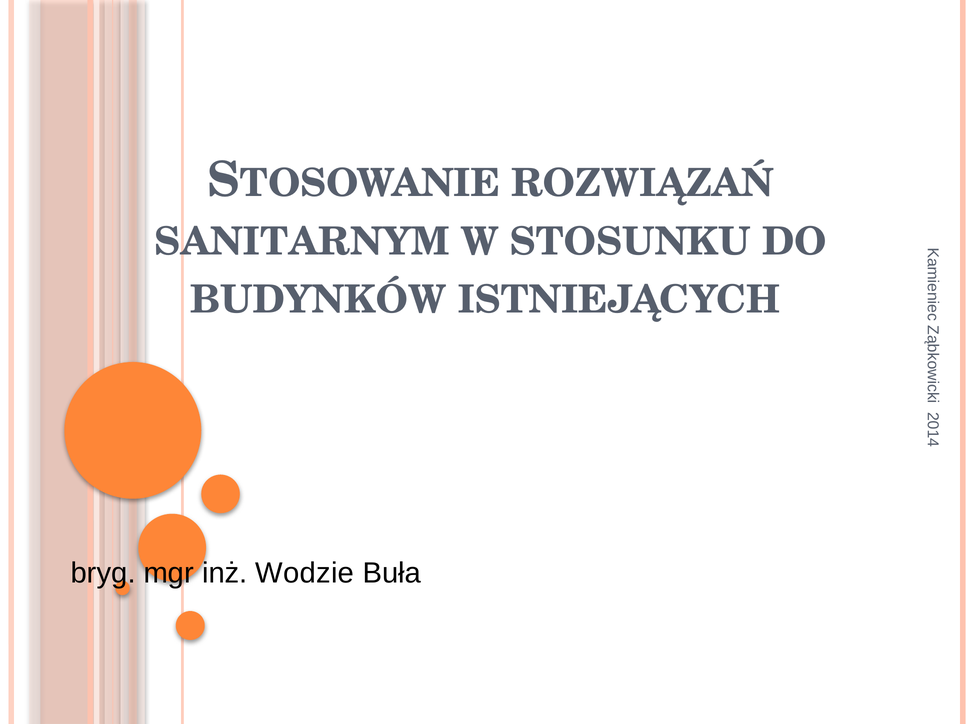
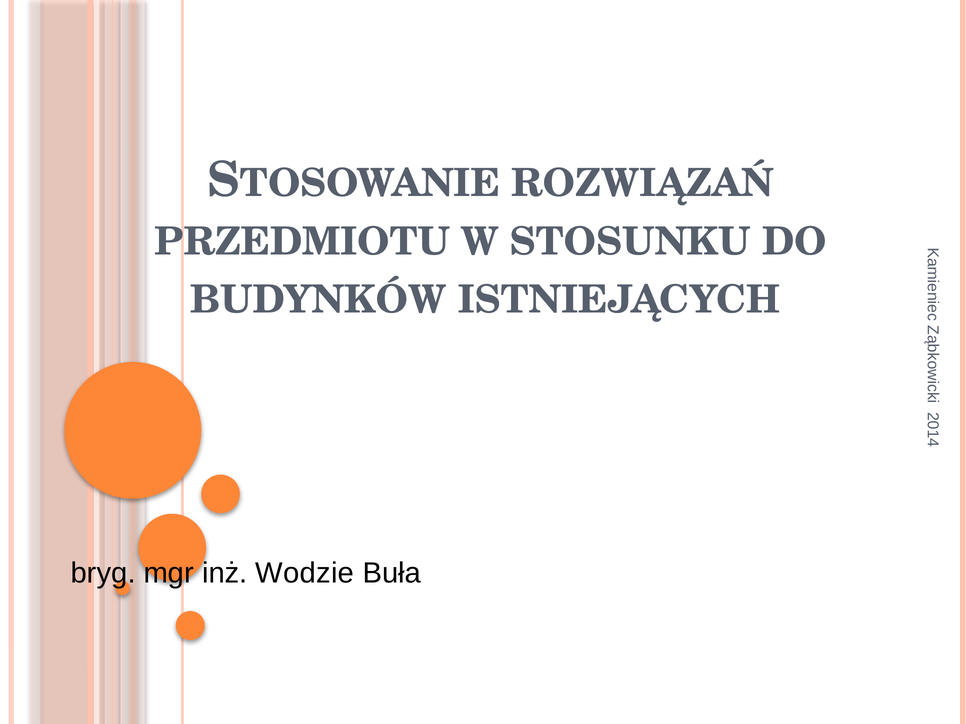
SANITARNYM: SANITARNYM -> PRZEDMIOTU (302, 242)
